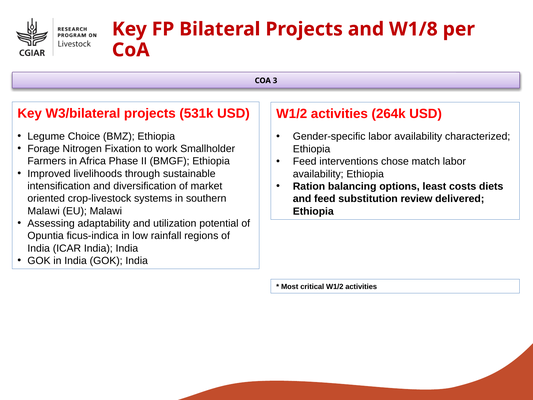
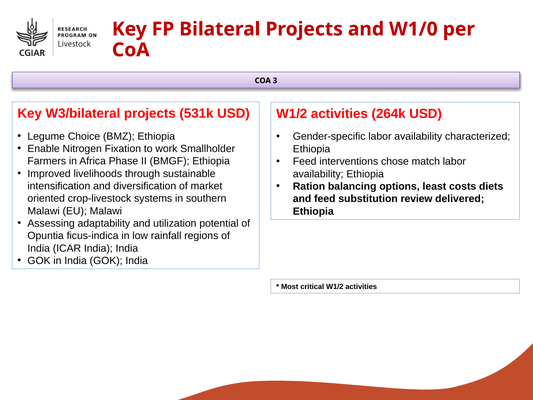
W1/8: W1/8 -> W1/0 (413, 29)
Forage: Forage -> Enable (44, 149)
